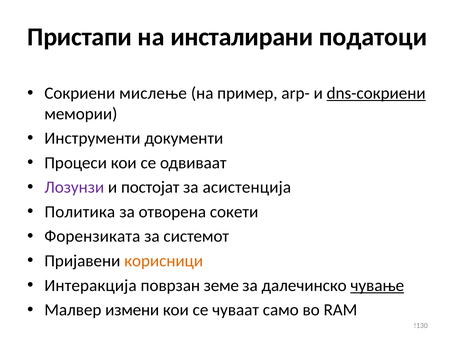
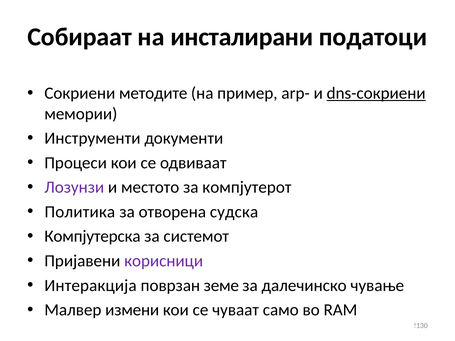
Пристапи: Пристапи -> Собираат (80, 37)
мислење: мислење -> методите (153, 93)
постојат: постојат -> местото (150, 187)
асистенција: асистенција -> компјутерот (247, 187)
сокети: сокети -> судска (234, 212)
Форензиката: Форензиката -> Компјутерска (92, 237)
корисници colour: orange -> purple (164, 261)
чување underline: present -> none (377, 286)
